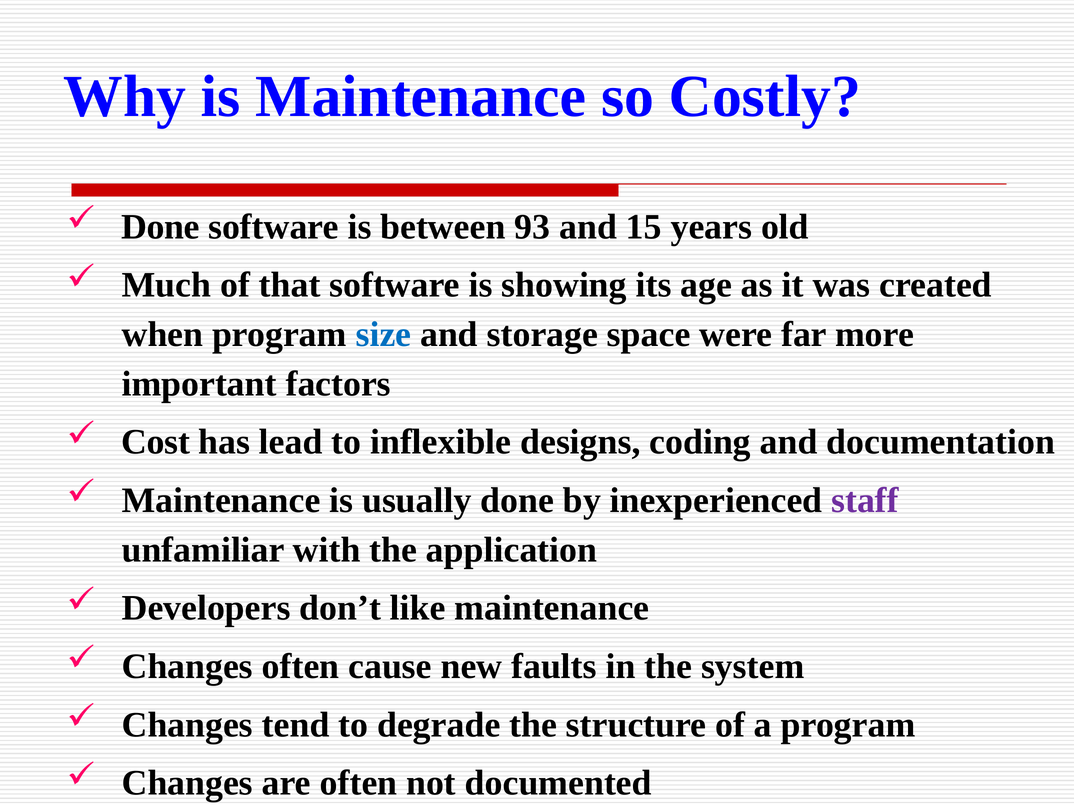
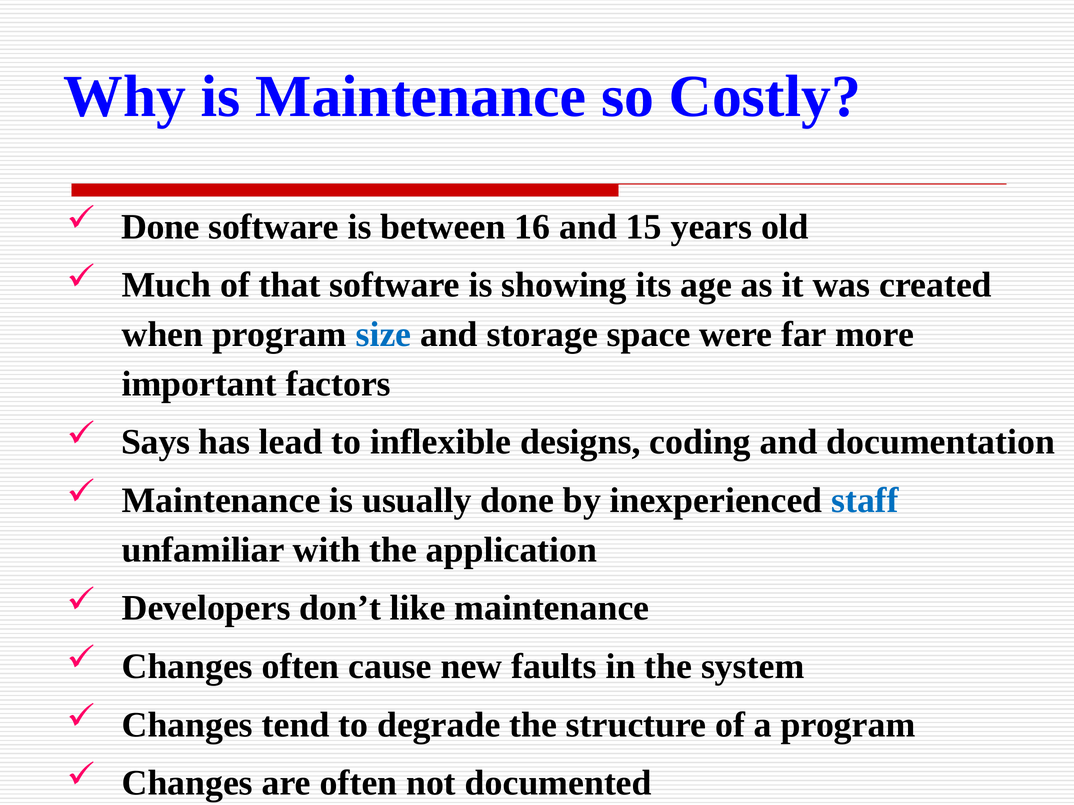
93: 93 -> 16 (532, 227)
Cost: Cost -> Says (156, 442)
staff colour: purple -> blue (865, 501)
